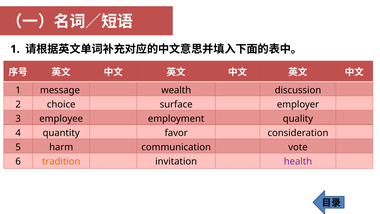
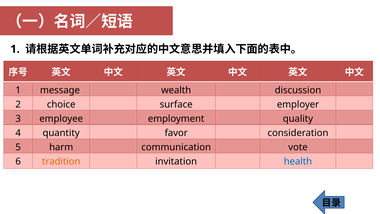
health colour: purple -> blue (298, 161)
